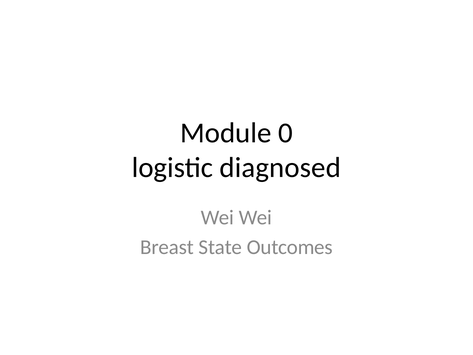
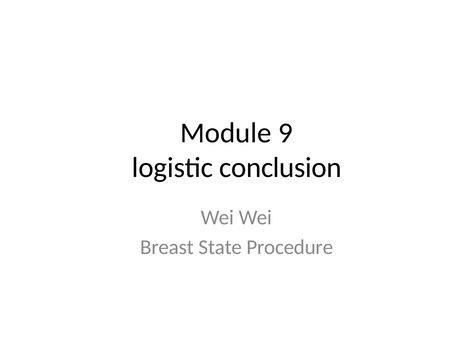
0: 0 -> 9 (285, 133)
diagnosed: diagnosed -> conclusion (280, 168)
Outcomes: Outcomes -> Procedure (290, 247)
